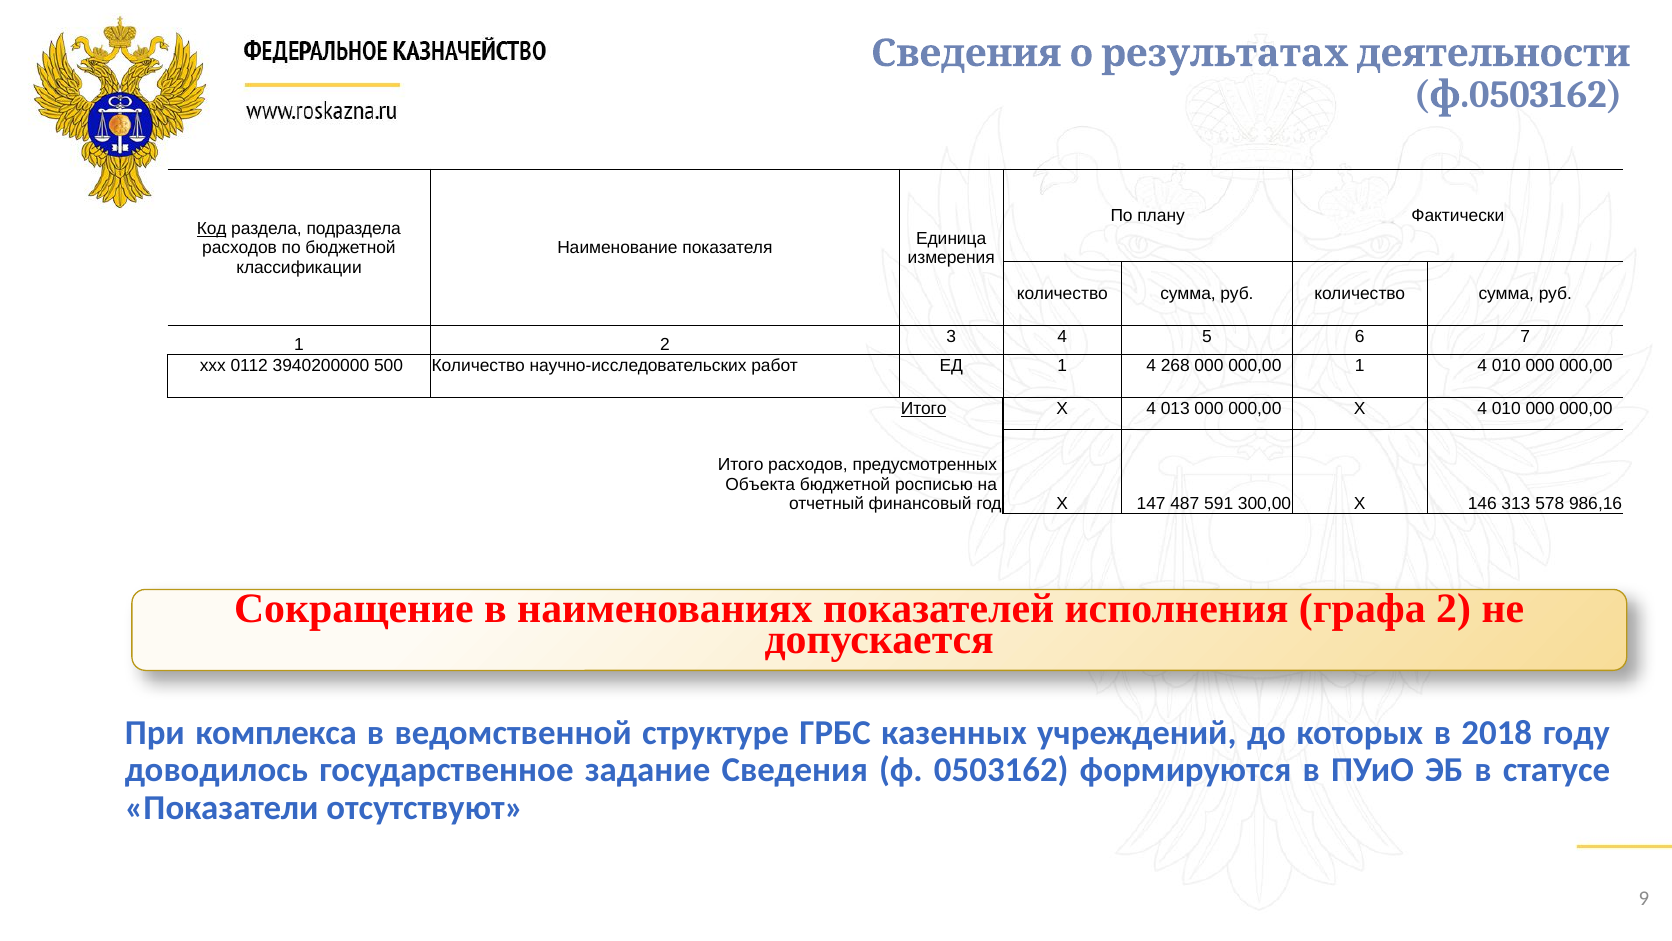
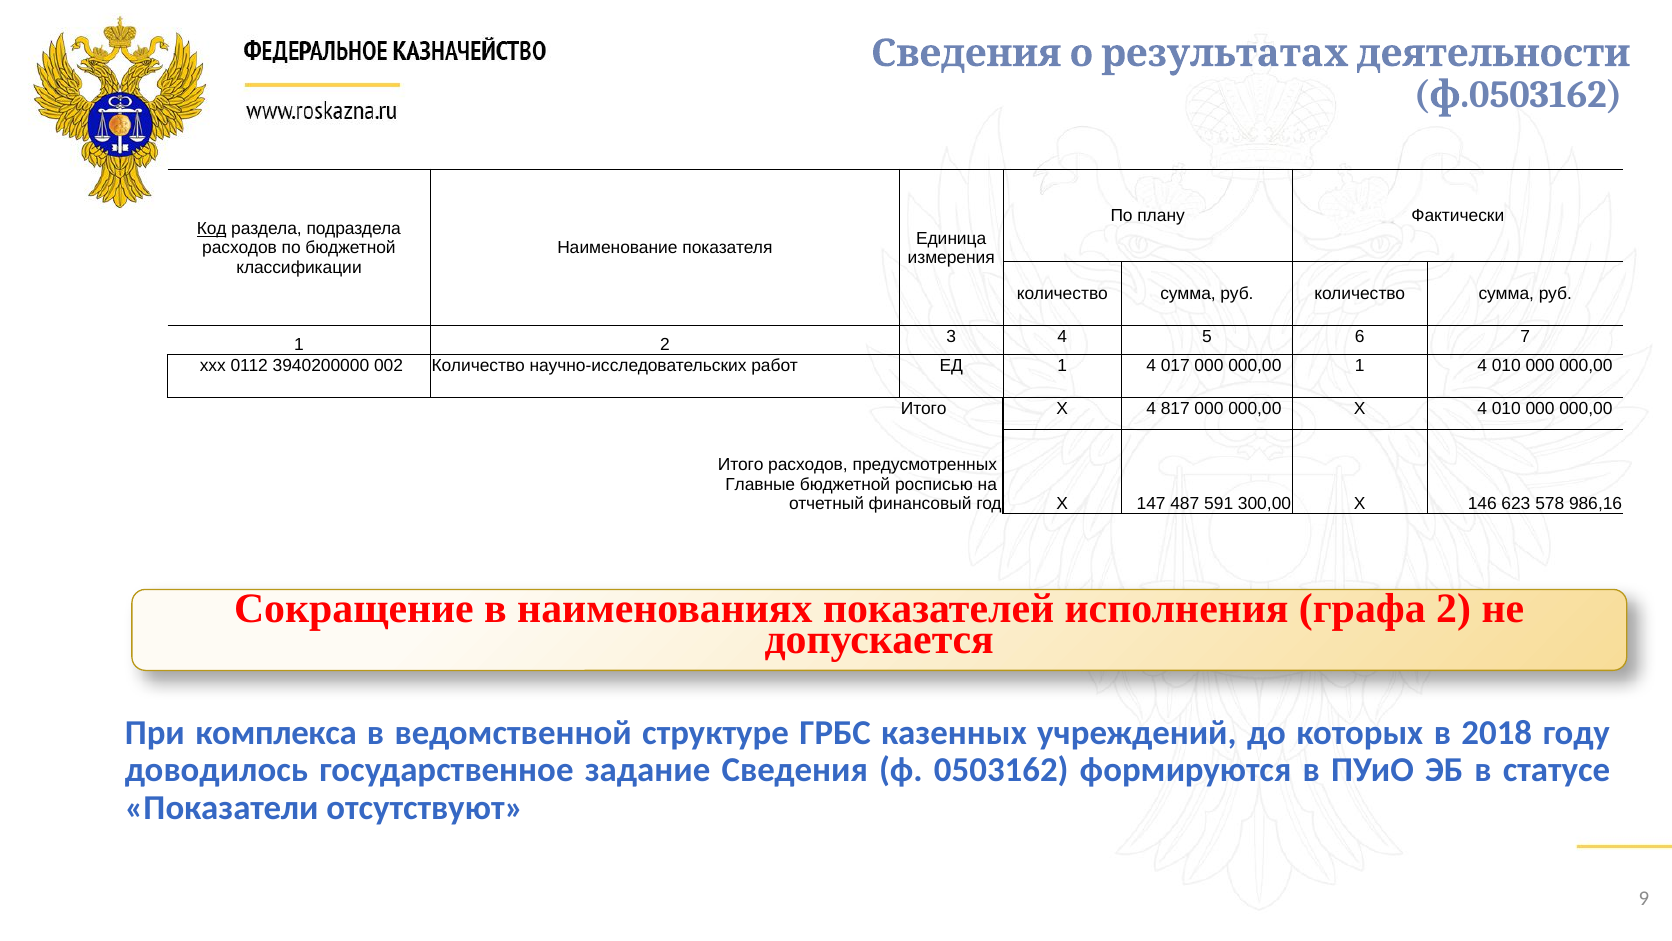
500: 500 -> 002 (389, 365)
268: 268 -> 017 (1175, 365)
Итого underline: present -> none (924, 408)
013: 013 -> 817 (1175, 408)
Объекта: Объекта -> Главные (760, 484)
313: 313 -> 623 (1516, 504)
